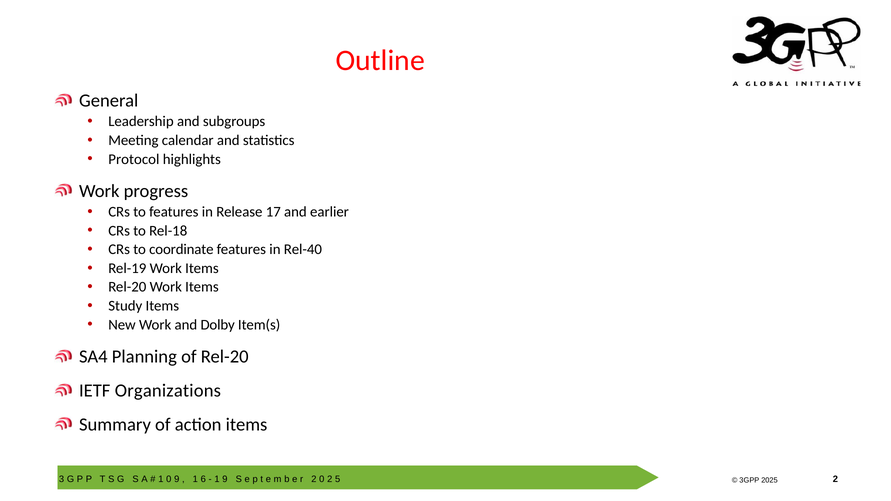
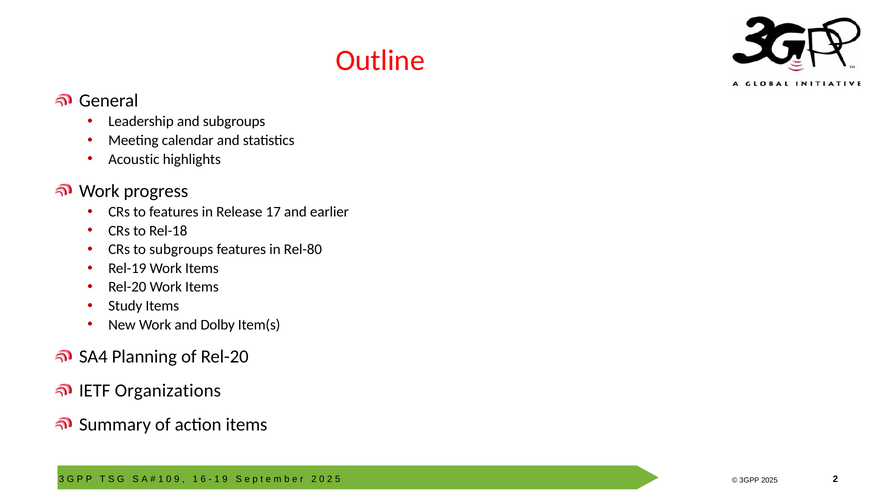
Protocol: Protocol -> Acoustic (134, 159)
to coordinate: coordinate -> subgroups (181, 250)
Rel-40: Rel-40 -> Rel-80 (303, 250)
